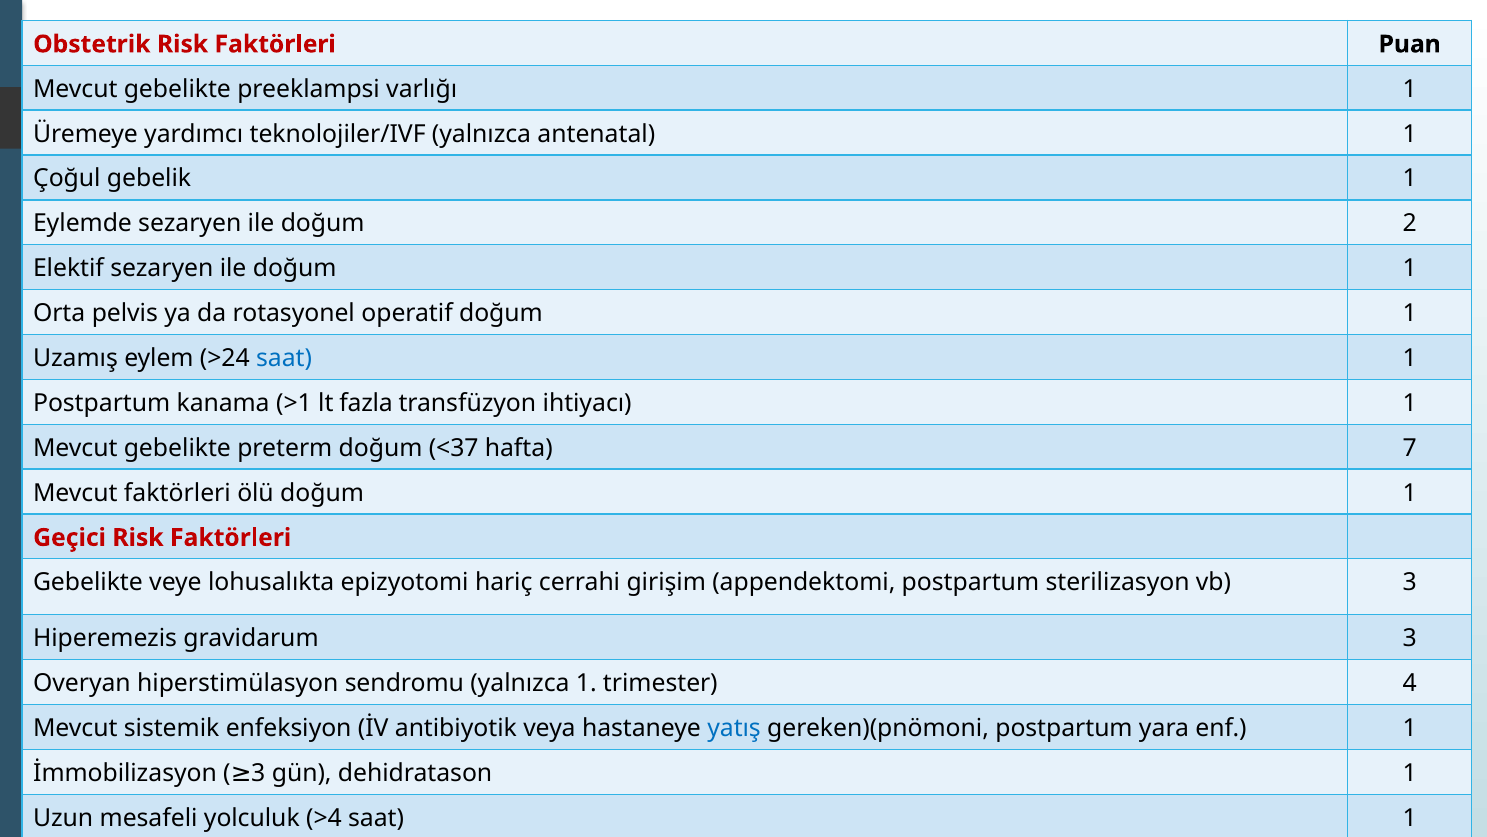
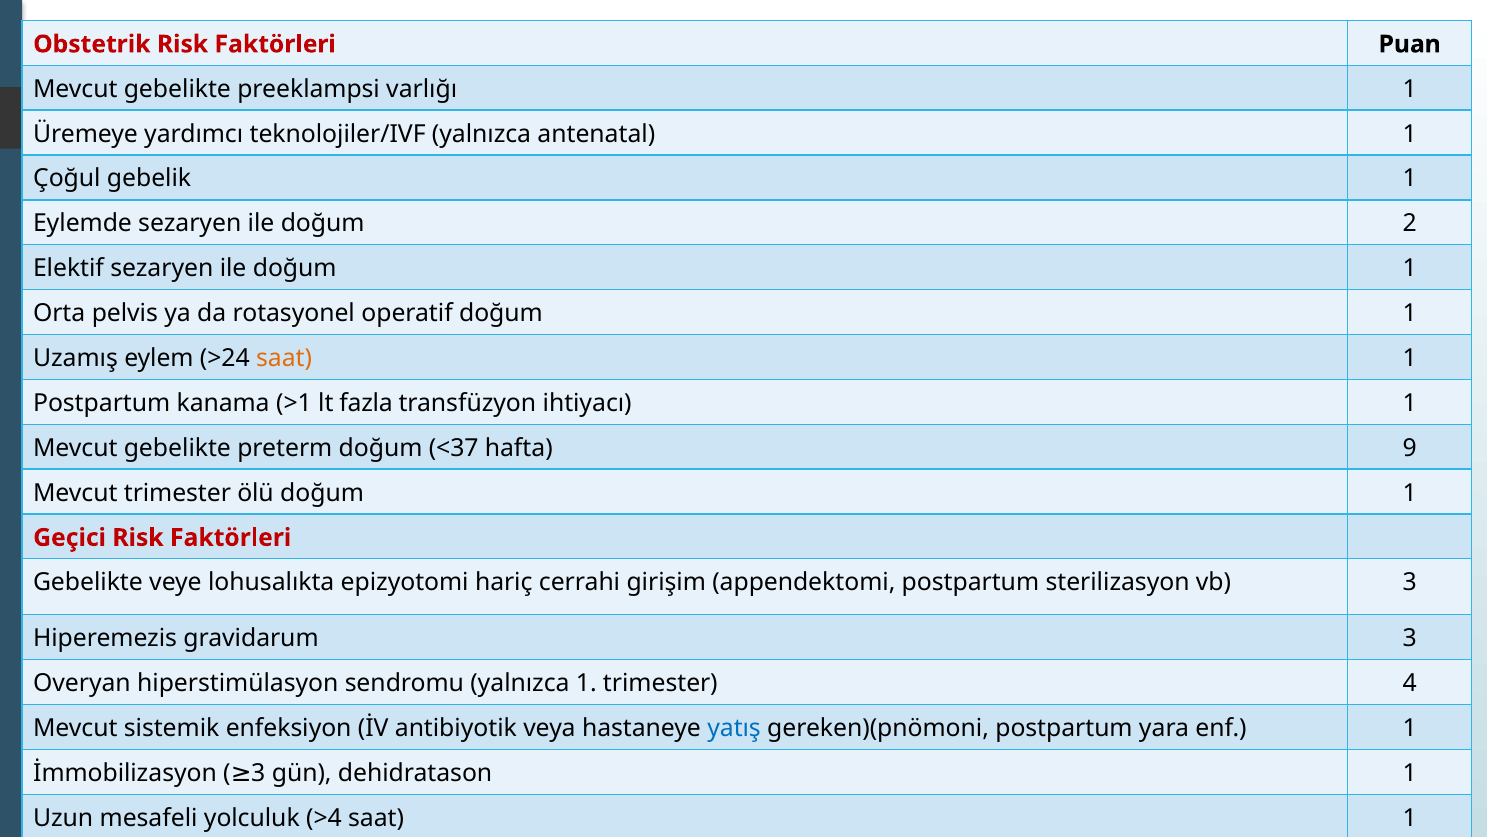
saat colour: blue -> orange (284, 358)
7: 7 -> 9 (1410, 448)
Mevcut faktörleri: faktörleri -> trimester (177, 493)
